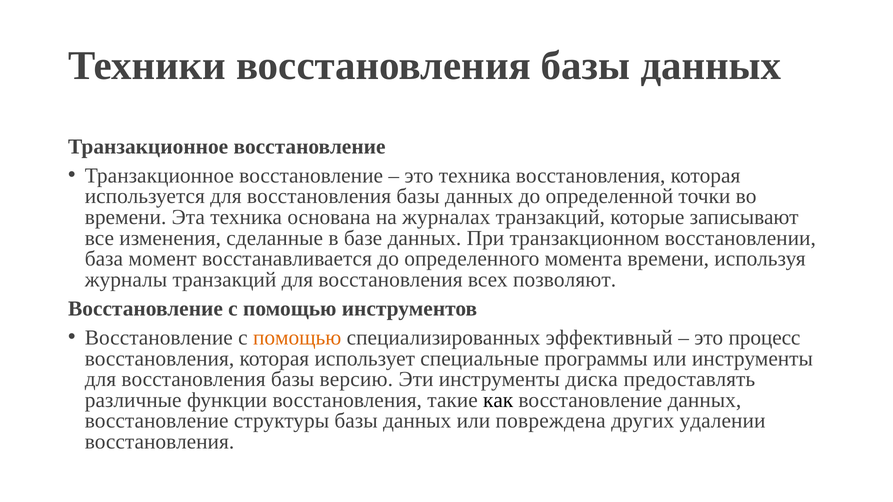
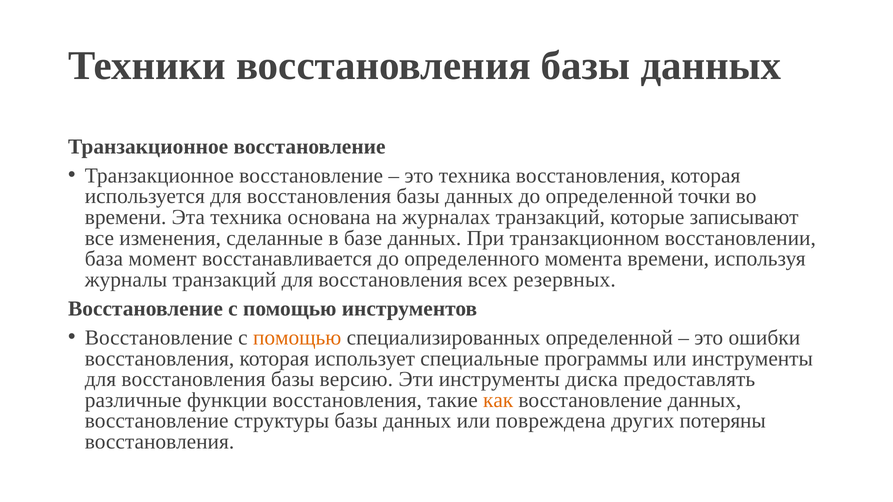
позволяют: позволяют -> резервных (565, 280)
специализированных эффективный: эффективный -> определенной (609, 338)
процесс: процесс -> ошибки (764, 338)
как colour: black -> orange (498, 400)
удалении: удалении -> потеряны (723, 421)
